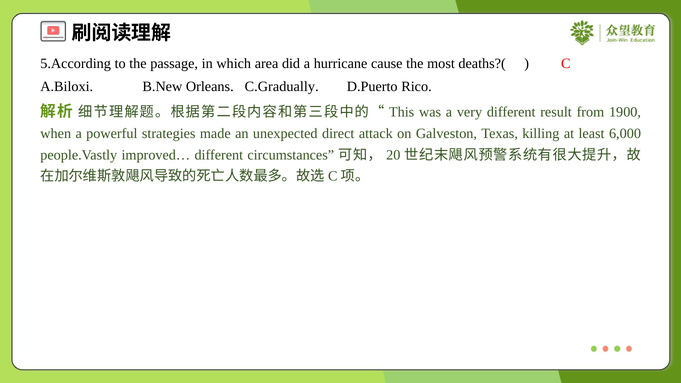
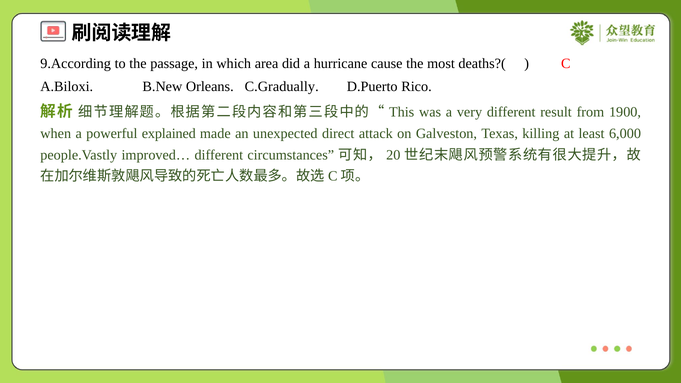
5.According: 5.According -> 9.According (76, 64)
strategies: strategies -> explained (169, 134)
